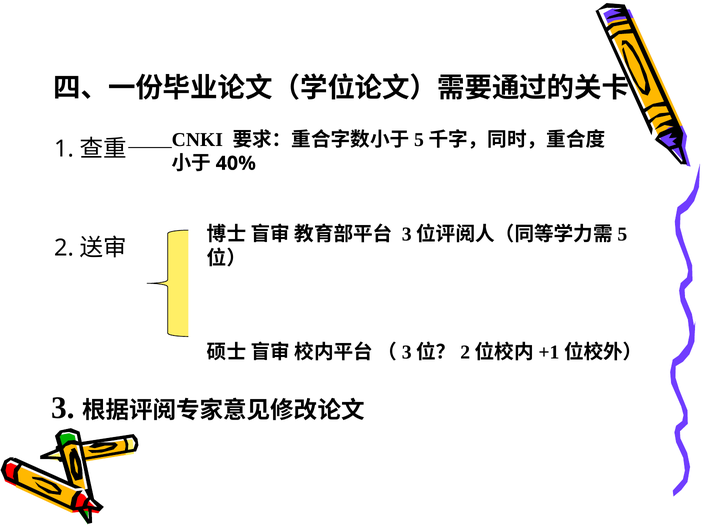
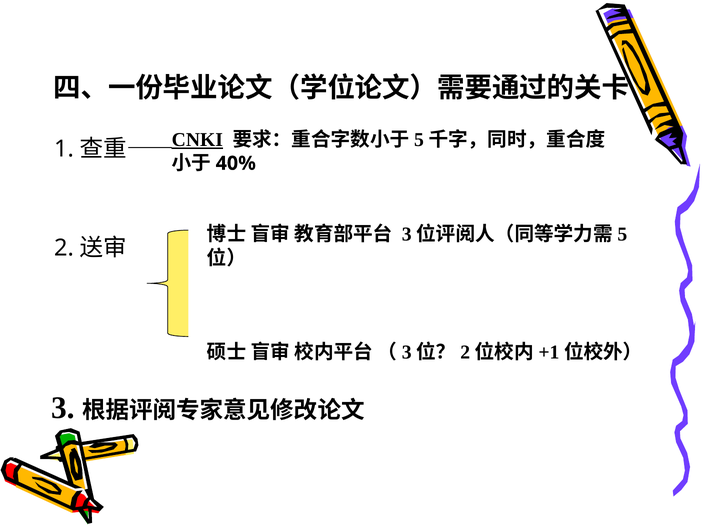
CNKI underline: none -> present (197, 140)
